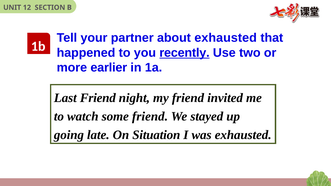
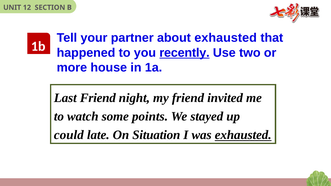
earlier: earlier -> house (109, 68)
some friend: friend -> points (150, 117)
going: going -> could (69, 135)
exhausted underline: none -> present (243, 135)
